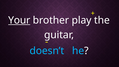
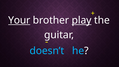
play underline: none -> present (82, 20)
